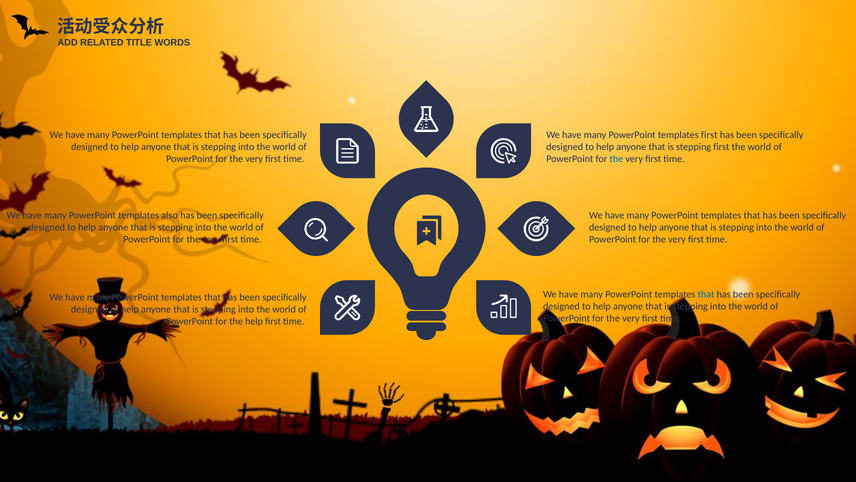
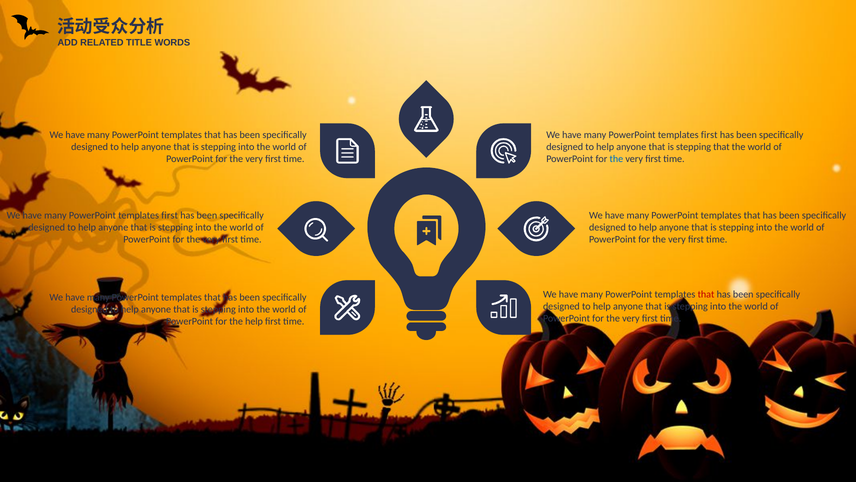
stepping first: first -> that (721, 147)
also: also -> first (170, 215)
that colour: blue -> red (706, 294)
